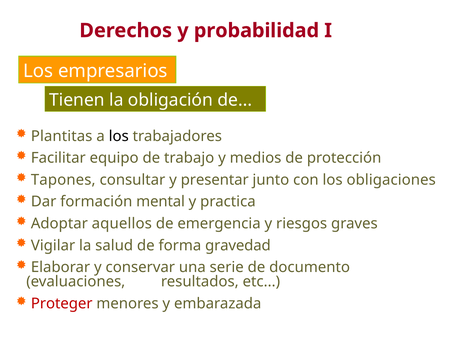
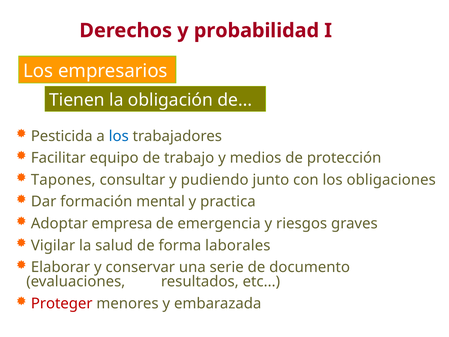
Plantitas: Plantitas -> Pesticida (62, 136)
los colour: black -> blue (119, 136)
presentar: presentar -> pudiendo (215, 180)
aquellos: aquellos -> empresa (122, 223)
gravedad: gravedad -> laborales (238, 245)
